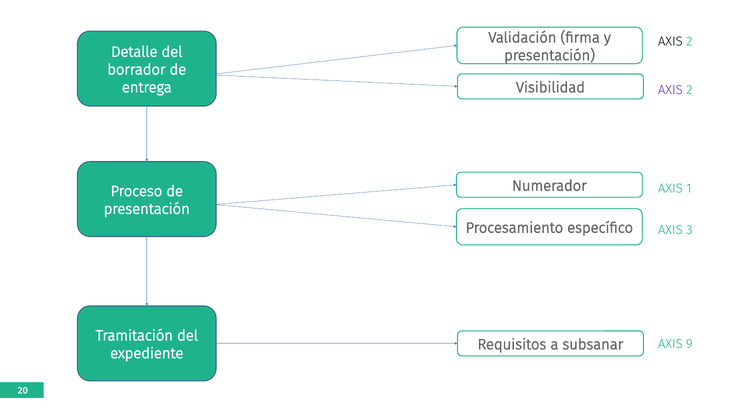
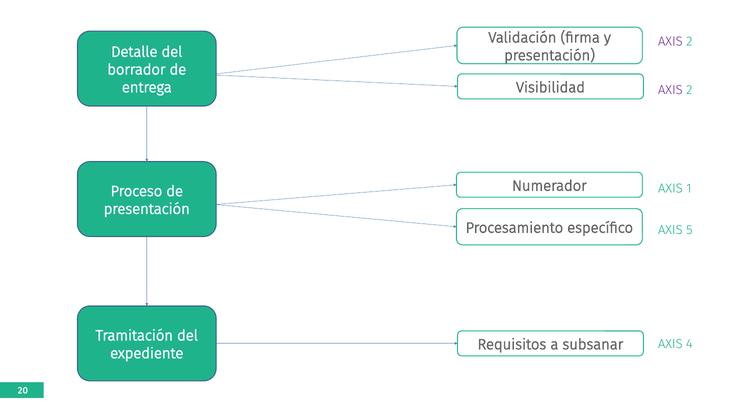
AXIS colour: black -> purple (670, 41)
3: 3 -> 5 (689, 230)
9: 9 -> 4 (689, 344)
